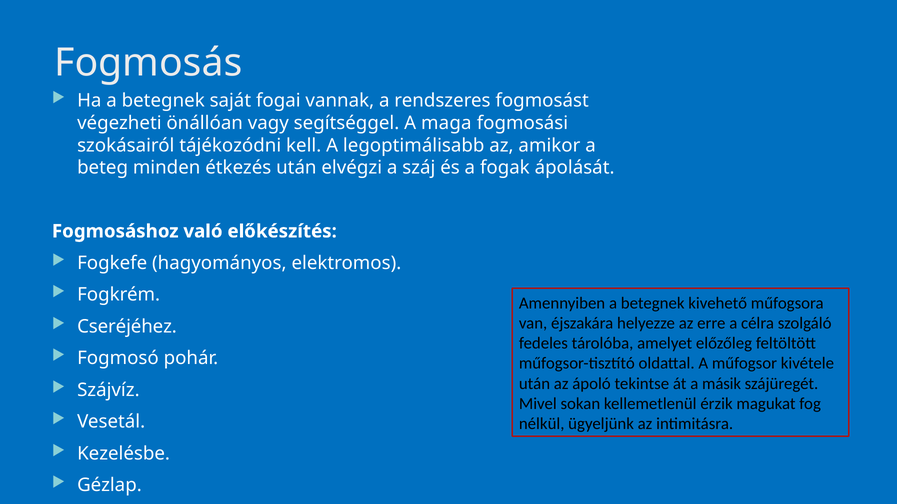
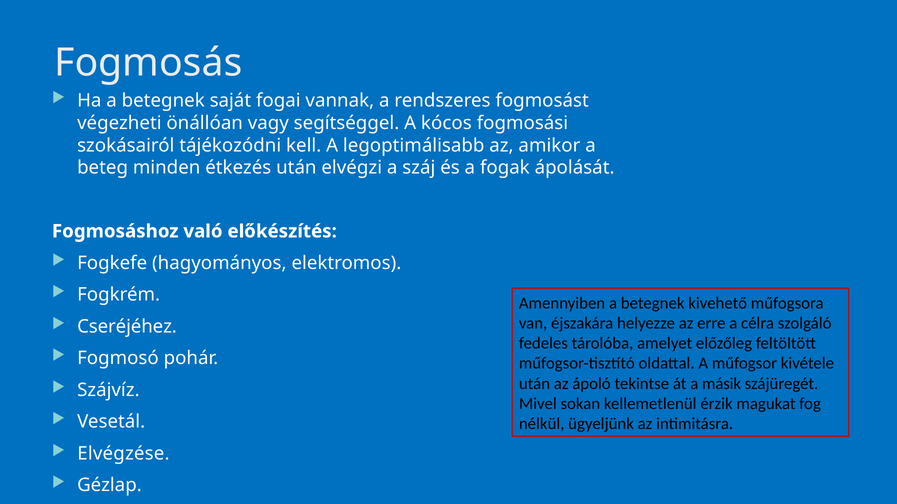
maga: maga -> kócos (446, 123)
Kezelésbe: Kezelésbe -> Elvégzése (123, 454)
